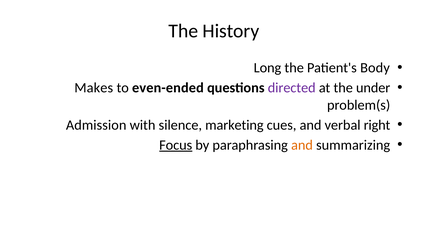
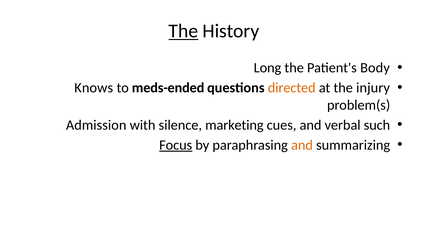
The underline: none -> present (183, 31)
Makes: Makes -> Knows (94, 88)
even-ended: even-ended -> meds-ended (168, 88)
directed colour: purple -> orange (292, 88)
under: under -> injury (373, 88)
right: right -> such (377, 125)
